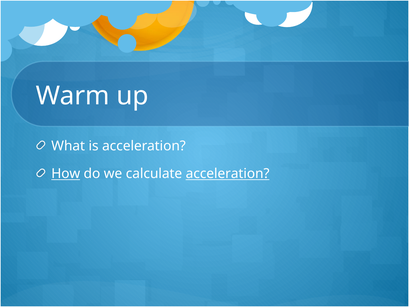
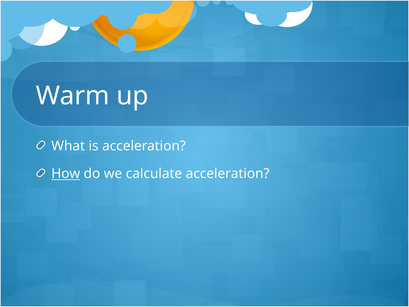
acceleration underline: present -> none (228, 174)
